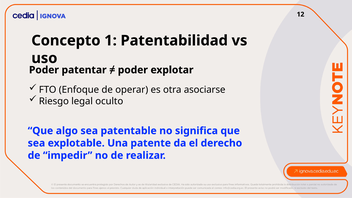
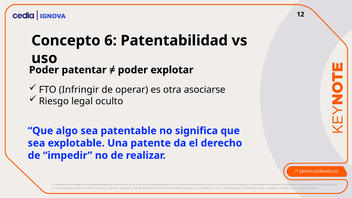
1: 1 -> 6 (111, 41)
Enfoque: Enfoque -> Infringir (79, 90)
